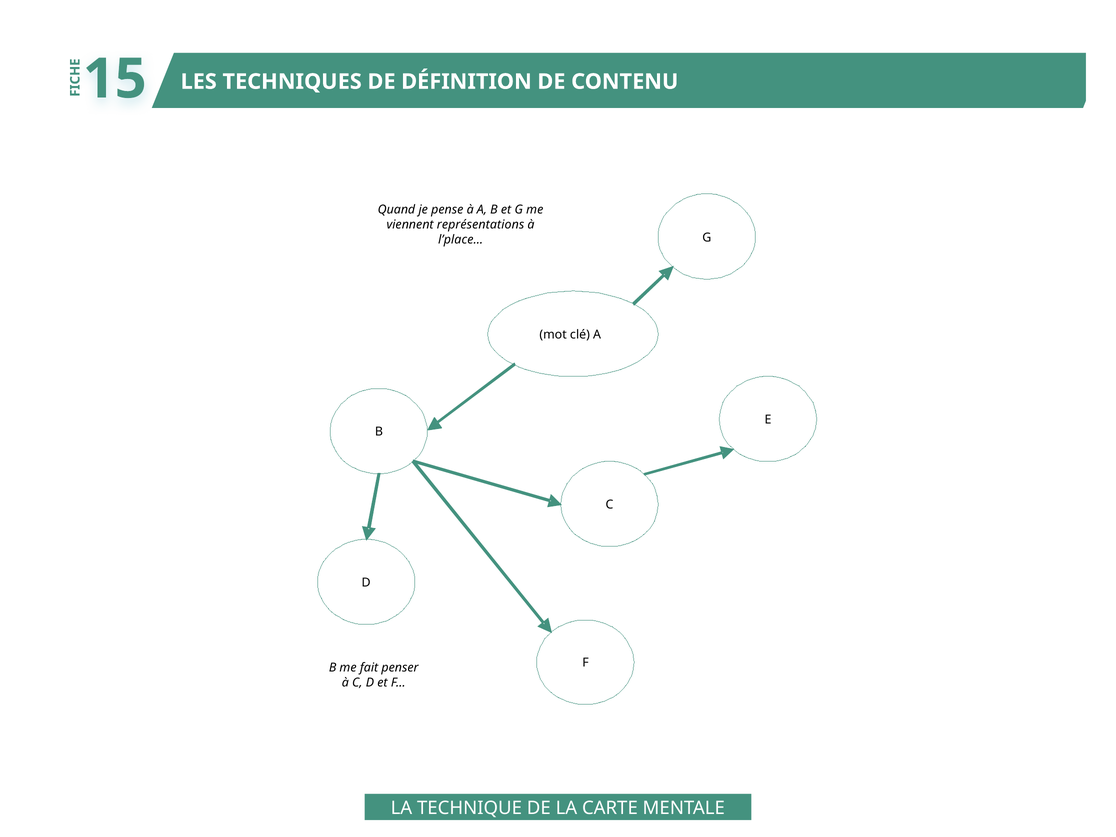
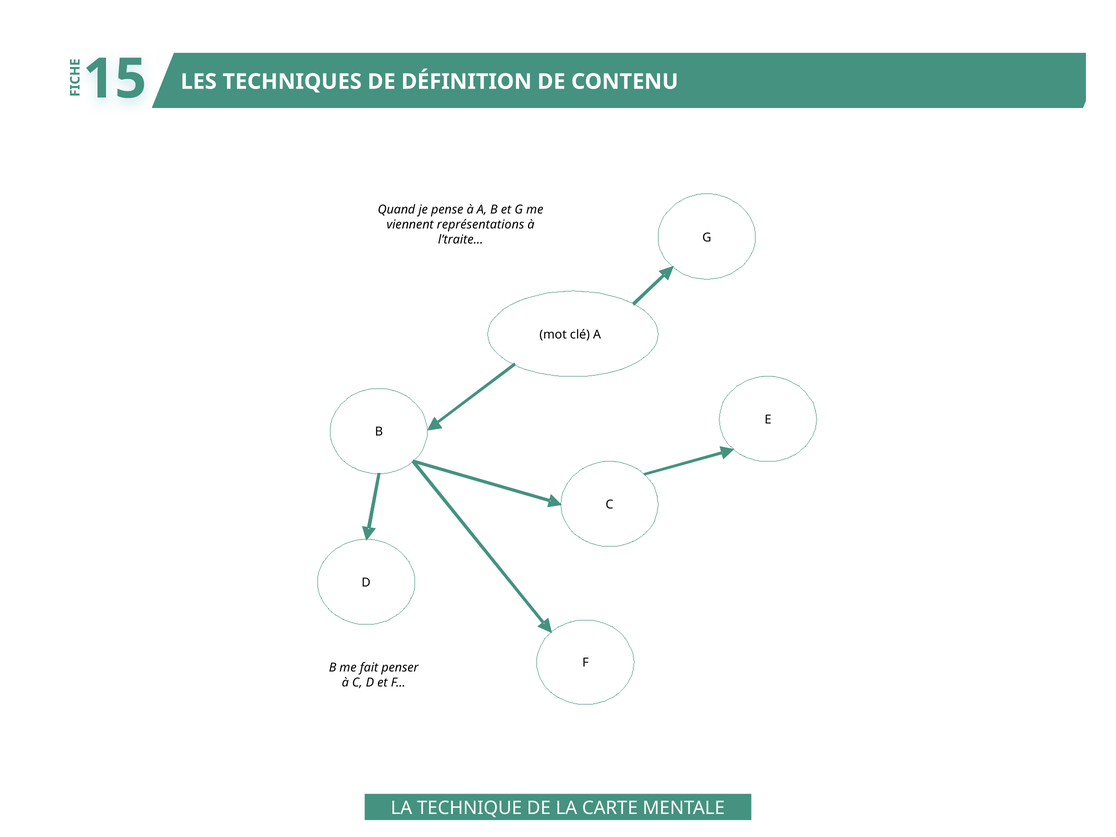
l’place…: l’place… -> l’traite… (461, 239)
